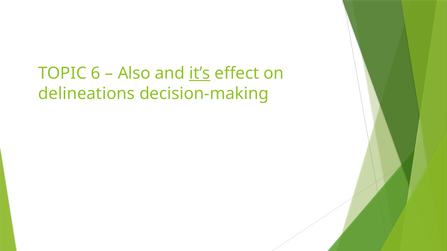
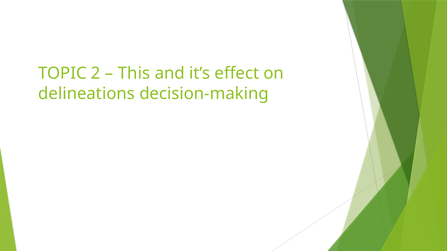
6: 6 -> 2 (96, 74)
Also: Also -> This (134, 74)
it’s underline: present -> none (200, 74)
